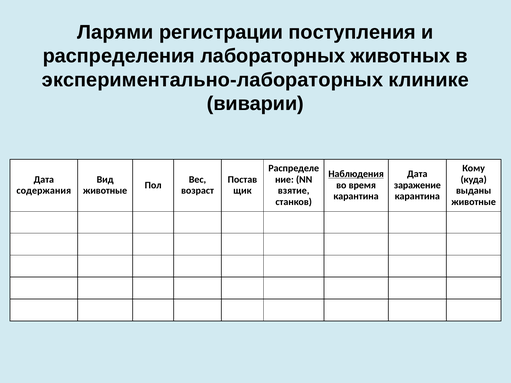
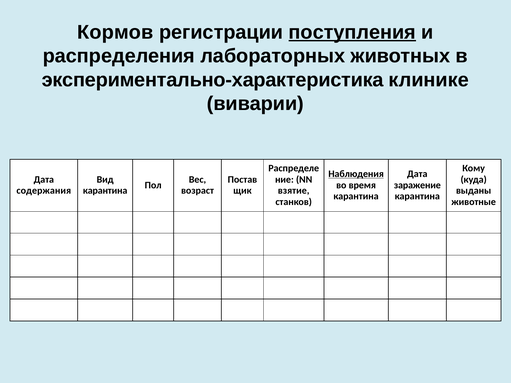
Ларями: Ларями -> Кормов (115, 32)
поступления underline: none -> present (352, 32)
экспериментально-лабораторных: экспериментально-лабораторных -> экспериментально-характеристика (213, 80)
животные: животные -> карантина (105, 191)
